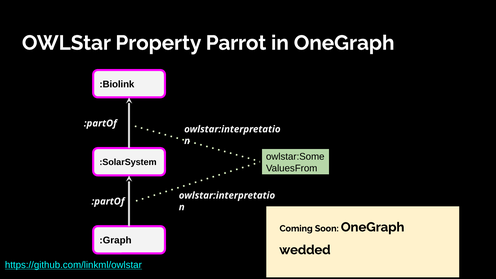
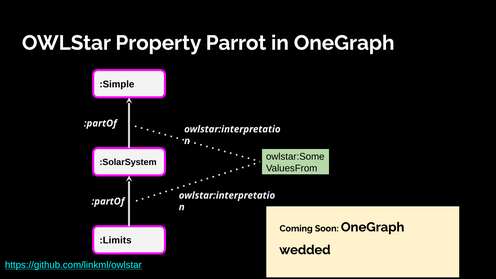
:Biolink: :Biolink -> :Simple (117, 84)
:Graph: :Graph -> :Limits (116, 240)
